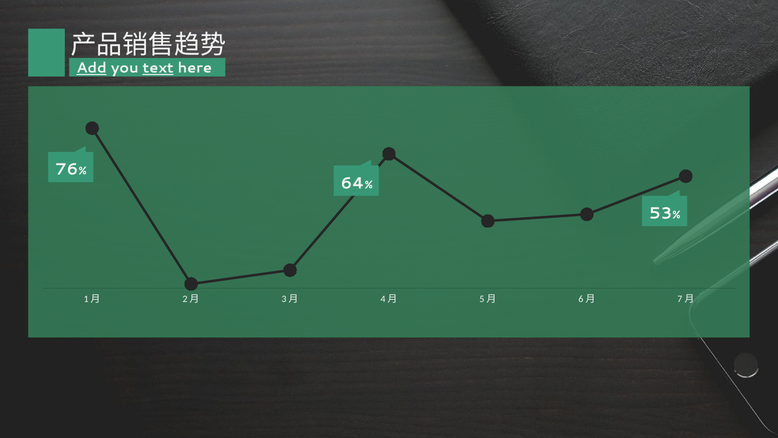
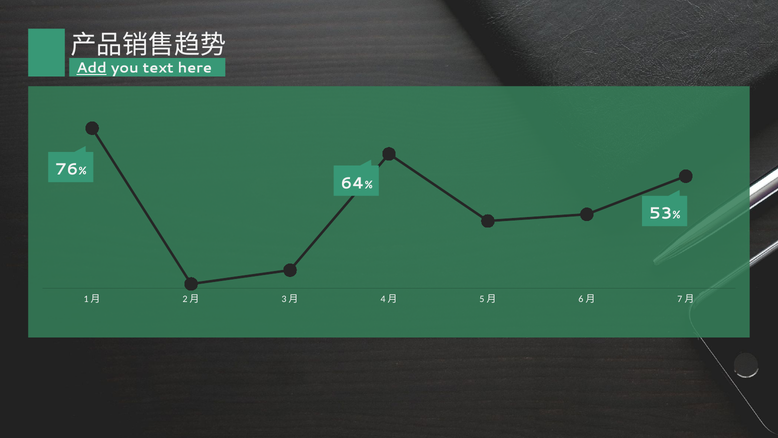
text underline: present -> none (158, 68)
